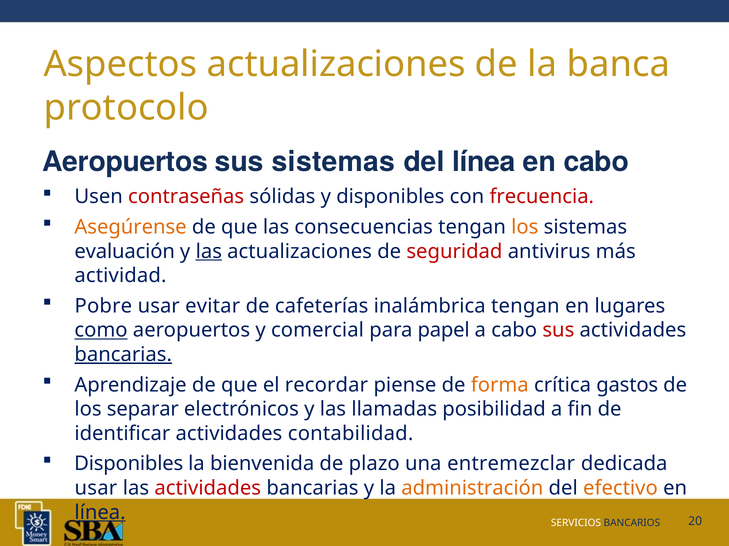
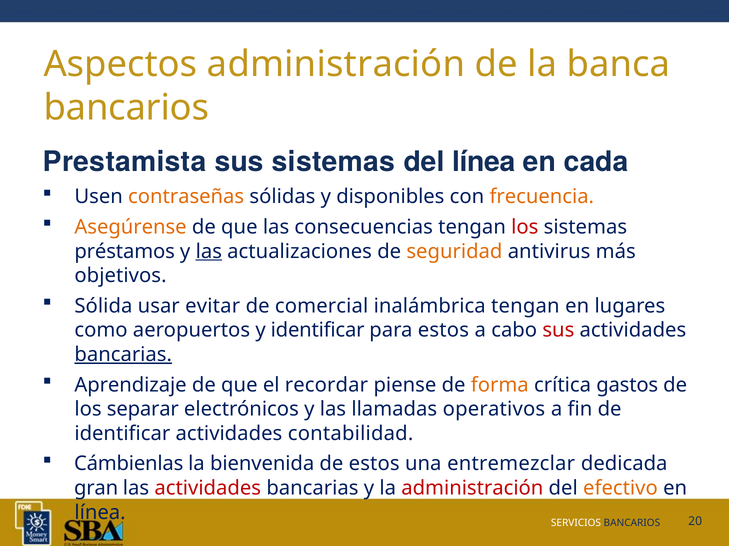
Aspectos actualizaciones: actualizaciones -> administración (336, 64)
protocolo: protocolo -> bancarios (126, 108)
Aeropuertos: Aeropuertos -> Prestamista (125, 162)
en cabo: cabo -> cada (596, 162)
contraseñas colour: red -> orange (186, 197)
frecuencia colour: red -> orange (542, 197)
los colour: orange -> red (525, 227)
evaluación: evaluación -> préstamos (125, 252)
seguridad colour: red -> orange (454, 252)
actividad: actividad -> objetivos (120, 276)
Pobre: Pobre -> Sólida (103, 306)
cafeterías: cafeterías -> comercial (322, 306)
como underline: present -> none (101, 331)
y comercial: comercial -> identificar (318, 331)
para papel: papel -> estos (443, 331)
posibilidad: posibilidad -> operativos (494, 410)
Disponibles: Disponibles -> Cámbienlas (129, 464)
de plazo: plazo -> estos (374, 464)
usar: usar -> gran (96, 489)
administración colour: orange -> red (472, 489)
línea underline: present -> none (100, 513)
